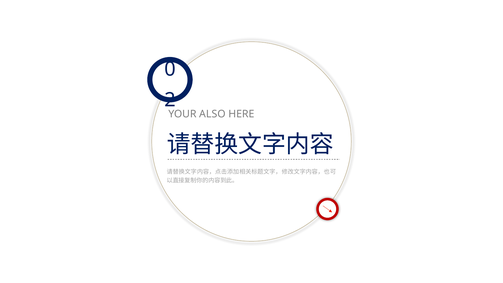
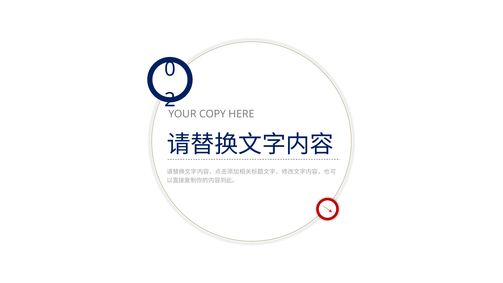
ALSO: ALSO -> COPY (212, 114)
